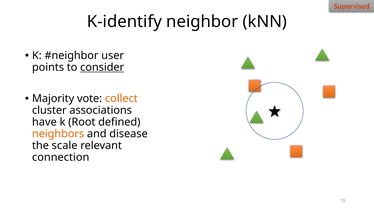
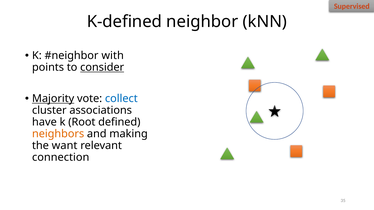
K-identify: K-identify -> K-defined (124, 22)
user: user -> with (113, 56)
Majority underline: none -> present (53, 99)
collect colour: orange -> blue (121, 99)
disease: disease -> making (129, 134)
scale: scale -> want (65, 146)
